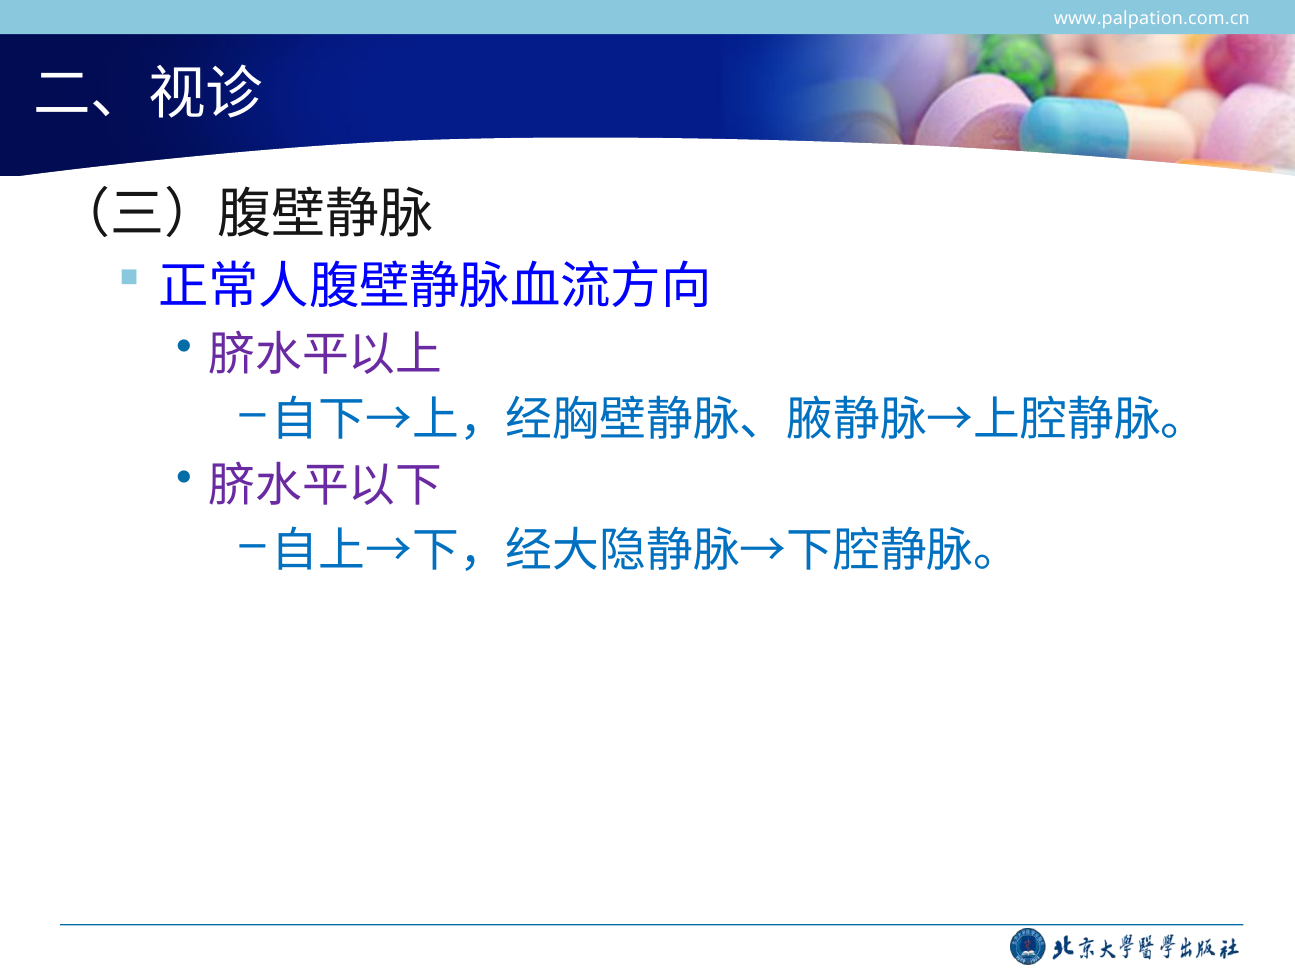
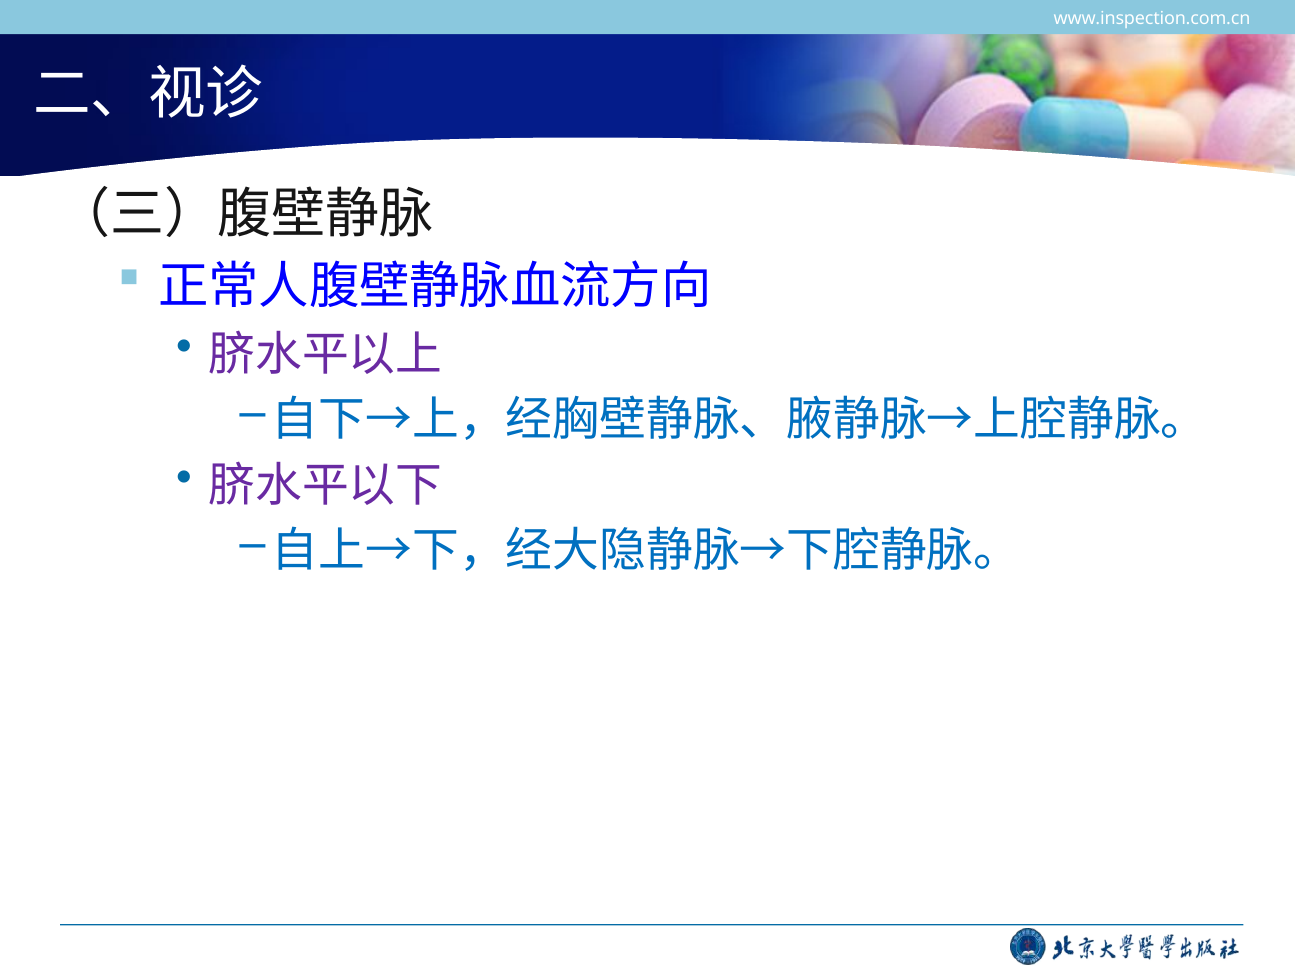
www.palpation.com.cn: www.palpation.com.cn -> www.inspection.com.cn (1152, 19)
